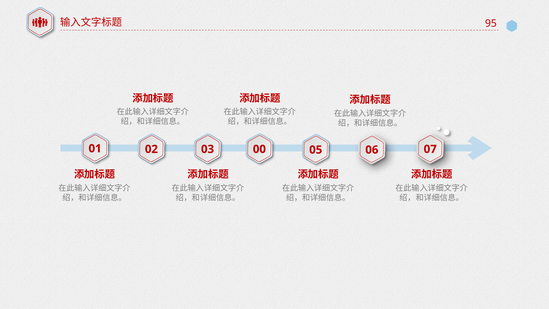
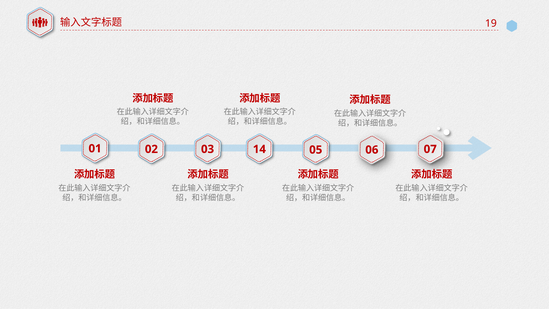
95: 95 -> 19 (491, 23)
00: 00 -> 14 (259, 149)
